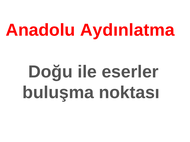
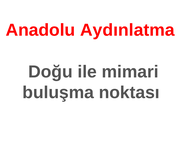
eserler: eserler -> mimari (130, 72)
